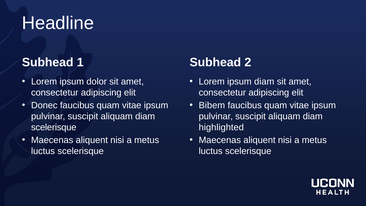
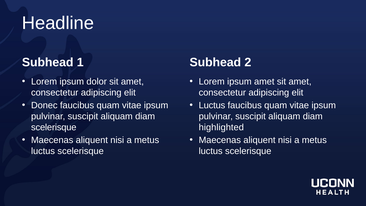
ipsum diam: diam -> amet (264, 82)
Bibem: Bibem -> Luctus (212, 105)
